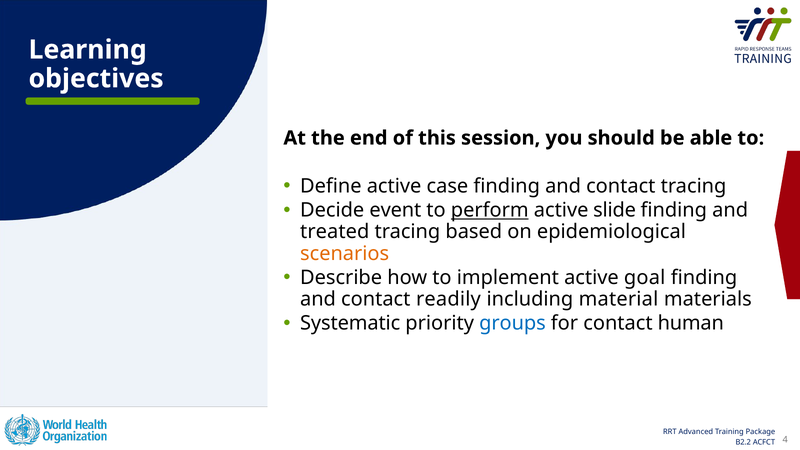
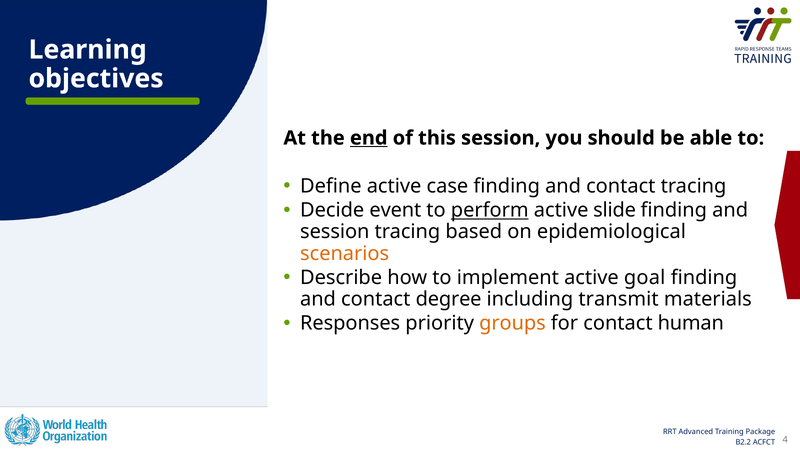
end underline: none -> present (369, 138)
treated: treated -> session (335, 232)
readily: readily -> degree (449, 299)
material: material -> transmit (619, 299)
Systematic: Systematic -> Responses (350, 323)
groups colour: blue -> orange (512, 323)
